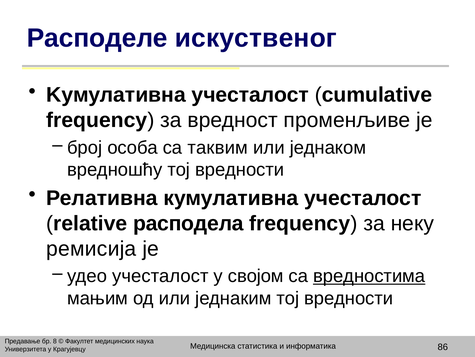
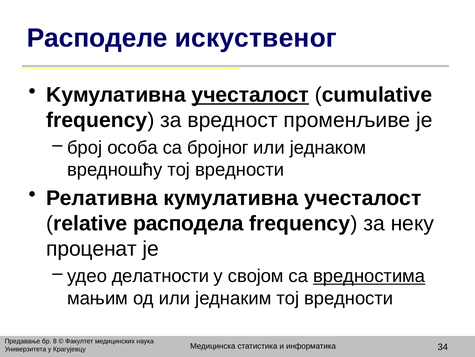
учесталост underline: none -> present (250, 95)
таквим: таквим -> бројног (218, 147)
ремисија: ремисија -> проценат (92, 248)
удео учесталост: учесталост -> делатности (160, 276)
86: 86 -> 34 (443, 347)
